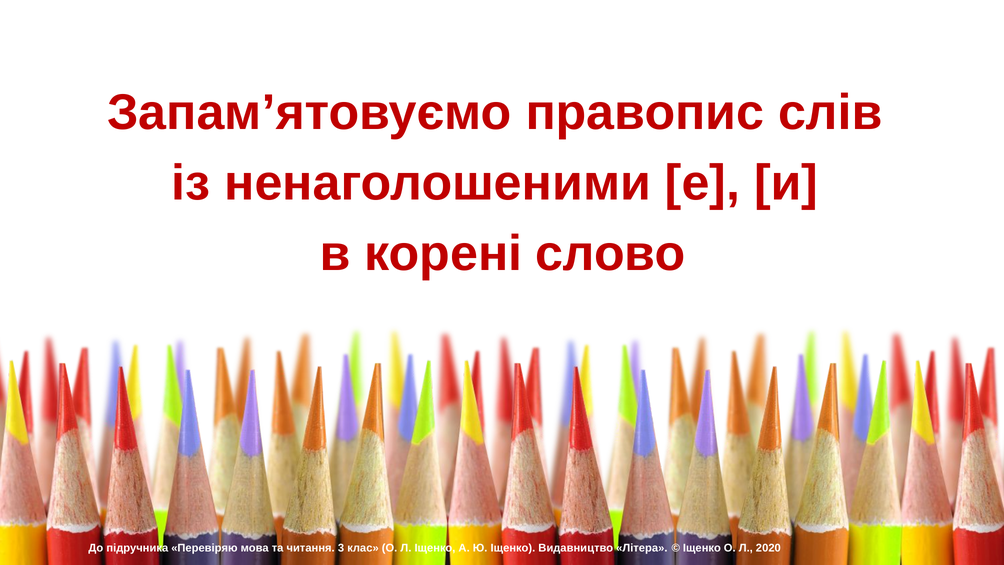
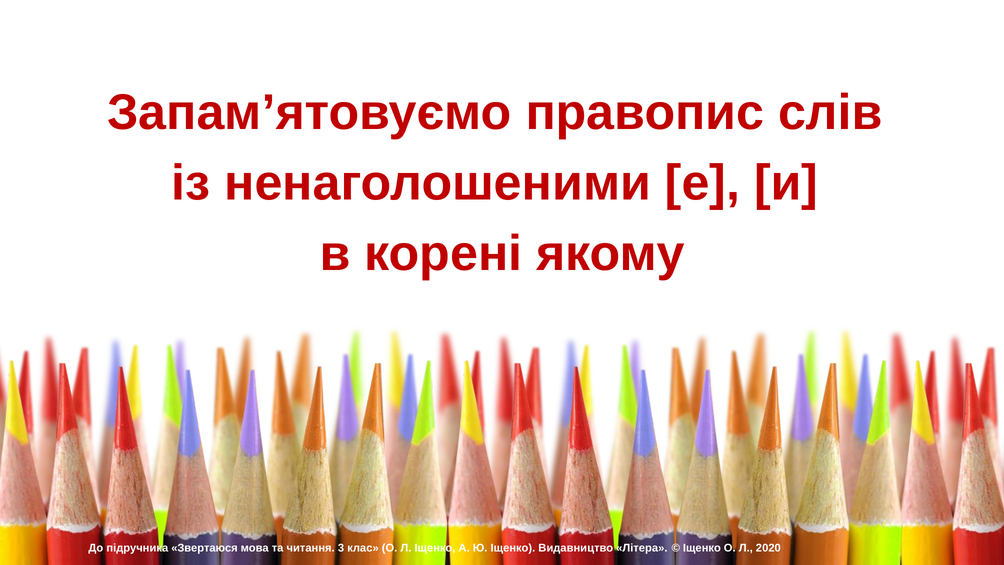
слово: слово -> якому (610, 253)
Перевіряю: Перевіряю -> Звертаюся (204, 548)
